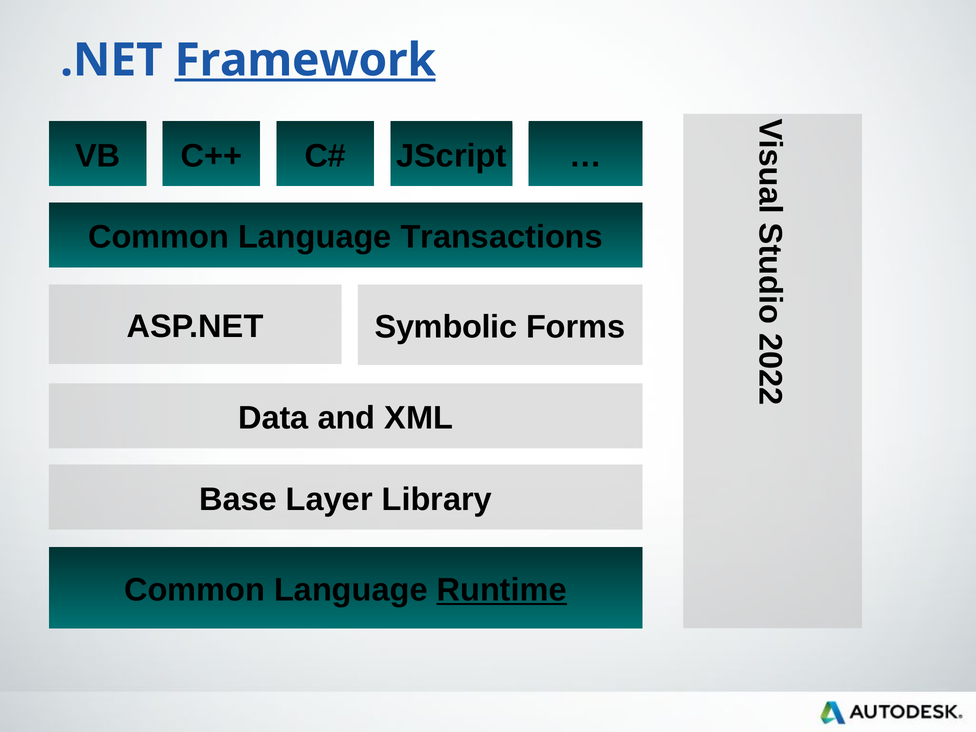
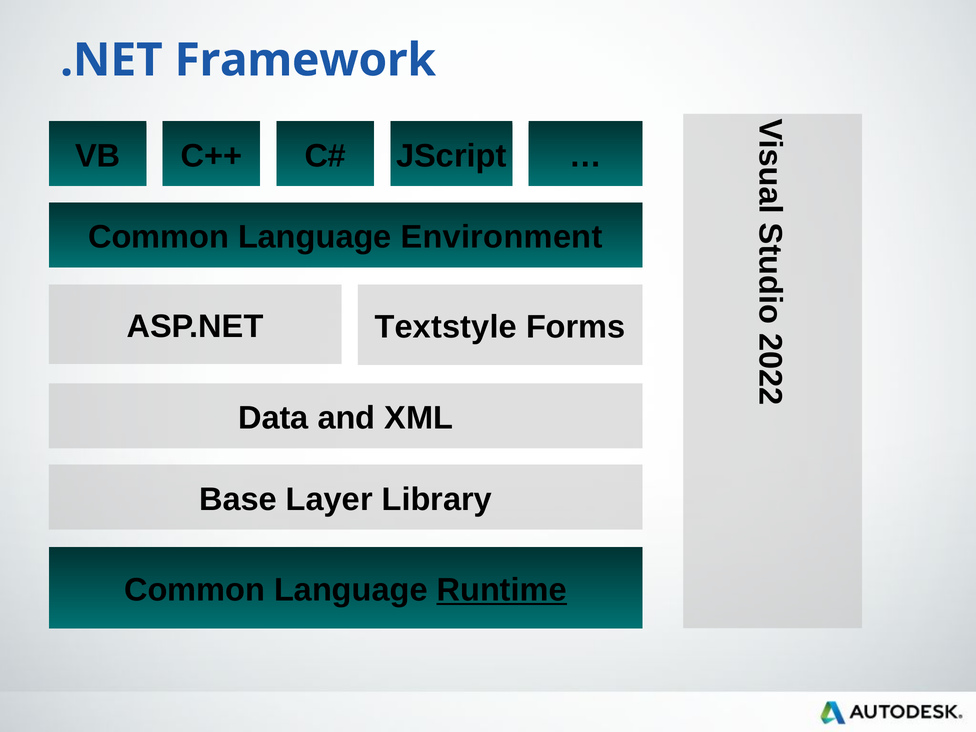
Framework underline: present -> none (305, 60)
Transactions: Transactions -> Environment (502, 237)
Symbolic: Symbolic -> Textstyle (446, 327)
